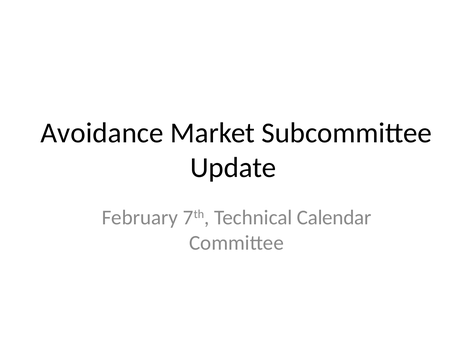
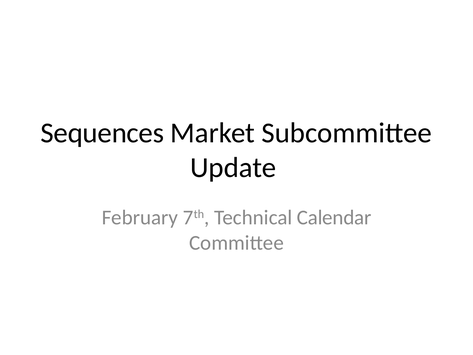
Avoidance: Avoidance -> Sequences (102, 133)
